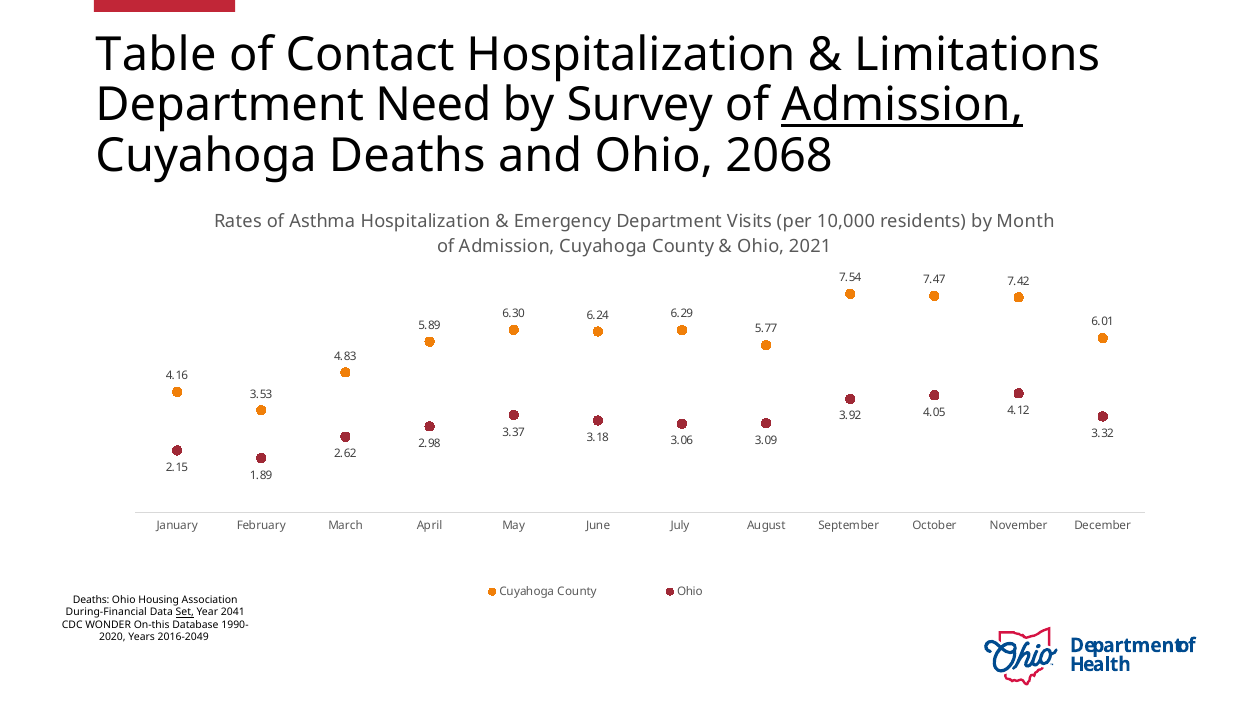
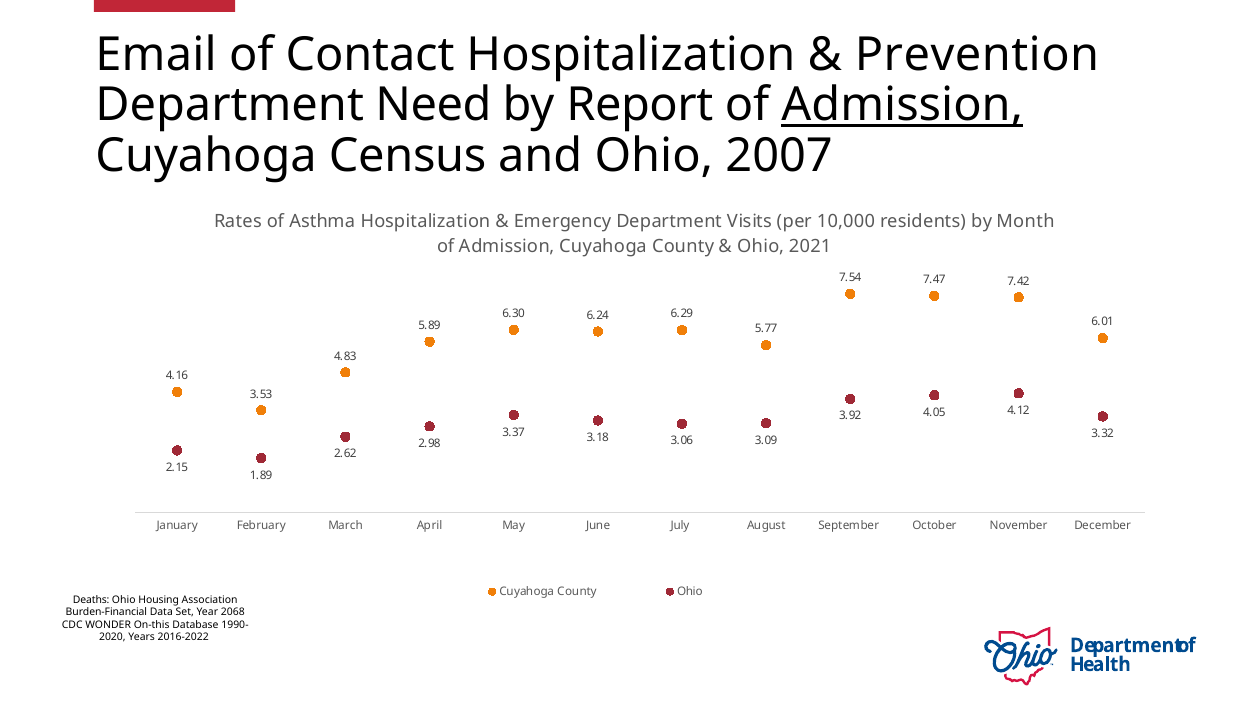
Table: Table -> Email (156, 54)
Limitations: Limitations -> Prevention (977, 54)
Survey: Survey -> Report (640, 105)
Cuyahoga Deaths: Deaths -> Census (408, 156)
2068: 2068 -> 2007 (779, 156)
During-Financial: During-Financial -> Burden-Financial (106, 612)
Set underline: present -> none (185, 612)
2041: 2041 -> 2068 (233, 612)
2016-2049: 2016-2049 -> 2016-2022 (183, 637)
